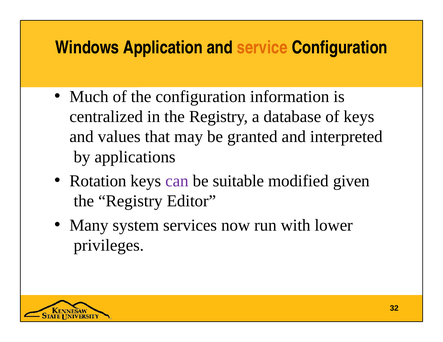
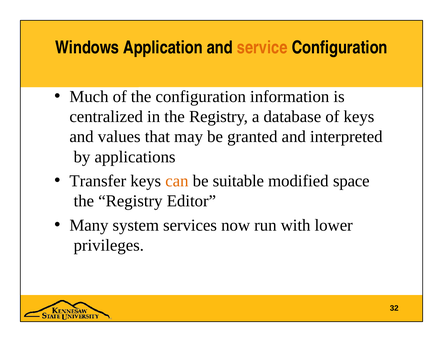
Rotation: Rotation -> Transfer (98, 181)
can colour: purple -> orange (177, 181)
given: given -> space (351, 181)
